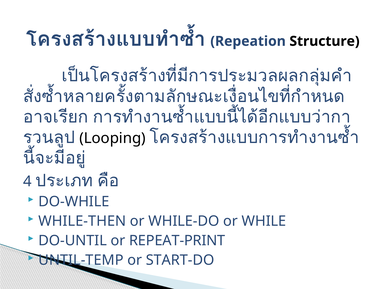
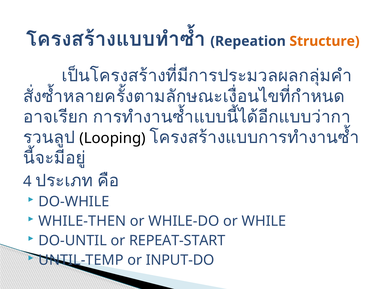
Structure colour: black -> orange (325, 41)
REPEAT-PRINT: REPEAT-PRINT -> REPEAT-START (177, 240)
START-DO: START-DO -> INPUT-DO (180, 260)
